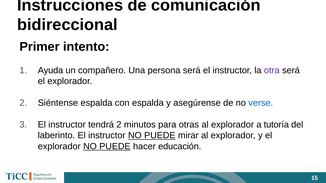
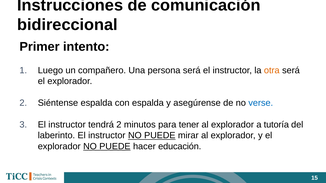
Ayuda: Ayuda -> Luego (50, 71)
otra colour: purple -> orange (272, 71)
otras: otras -> tener (189, 125)
